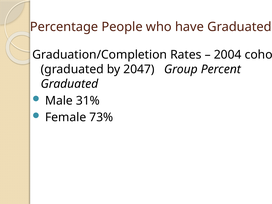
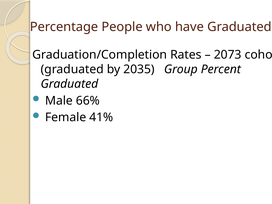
2004: 2004 -> 2073 (228, 55)
2047: 2047 -> 2035 (139, 69)
31%: 31% -> 66% (88, 101)
73%: 73% -> 41% (101, 117)
